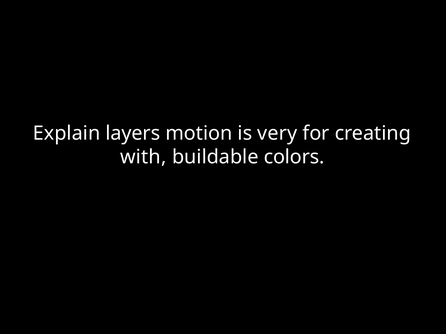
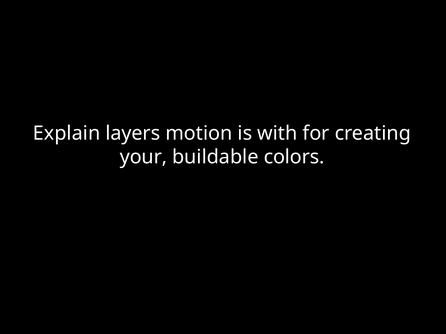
very: very -> with (277, 134)
with: with -> your (143, 157)
